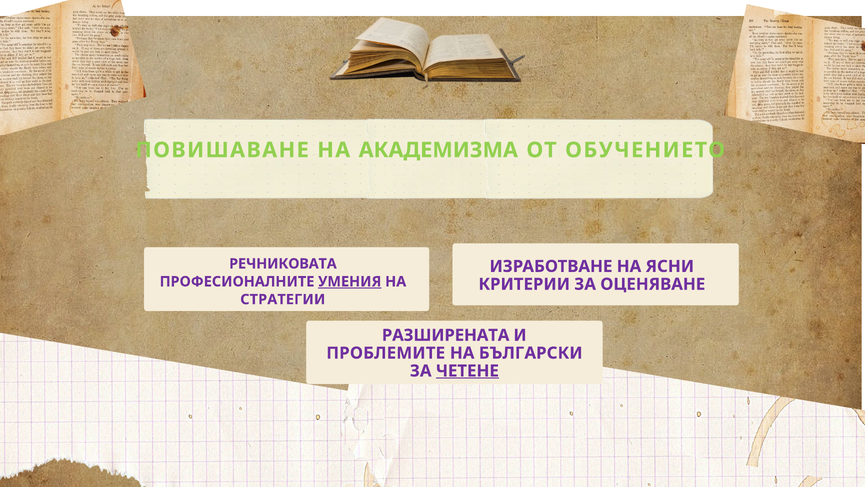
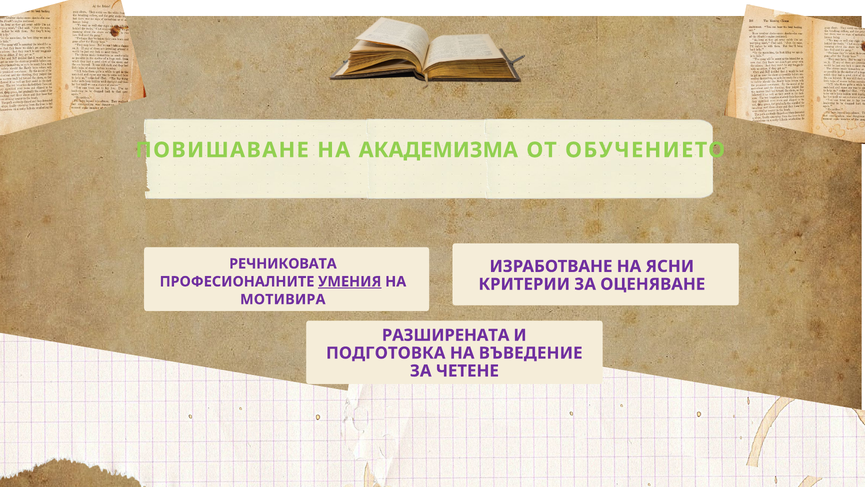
СТРАТЕГИИ: СТРАТЕГИИ -> МОТИВИРА (283, 299)
ПРОБЛЕМИТЕ: ПРОБЛЕМИТЕ -> ПОДГОТОВКА (386, 353)
БЪЛГАРСКИ: БЪЛГАРСКИ -> ВЪВЕДЕНИЕ (531, 353)
ЧЕТЕНЕ underline: present -> none (467, 371)
